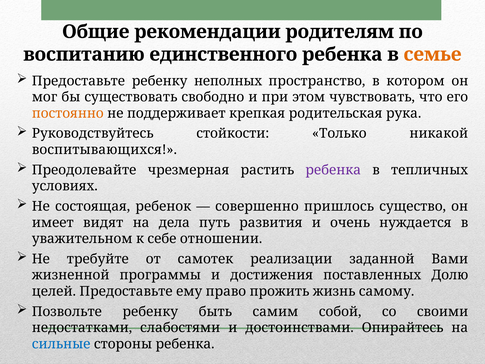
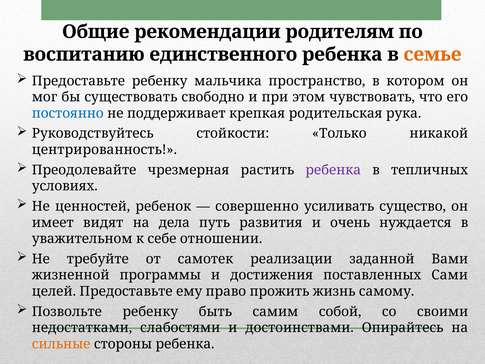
неполных: неполных -> мальчика (228, 81)
постоянно colour: orange -> blue (68, 113)
воспитывающихся: воспитывающихся -> центрированность (104, 150)
состоящая: состоящая -> ценностей (93, 206)
пришлось: пришлось -> усиливать (339, 206)
Долю: Долю -> Сами (450, 275)
сильные colour: blue -> orange (61, 344)
